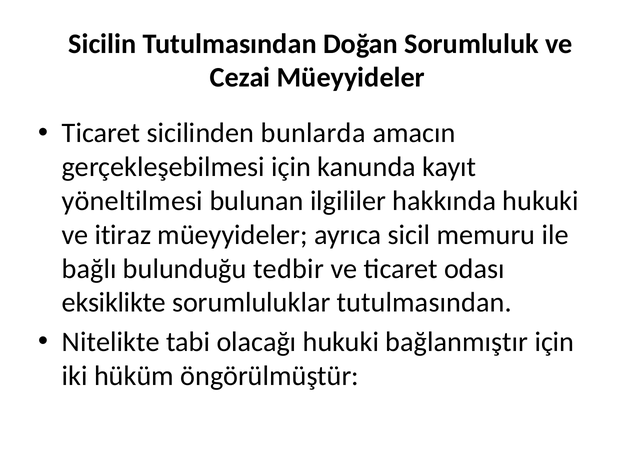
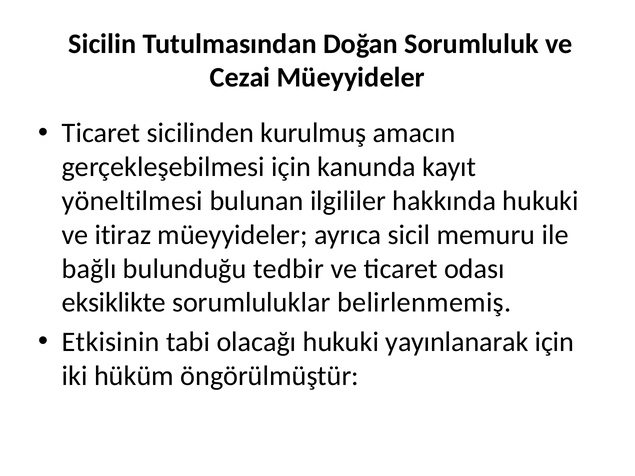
bunlarda: bunlarda -> kurulmuş (313, 133)
sorumluluklar tutulmasından: tutulmasından -> belirlenmemiş (424, 303)
Nitelikte: Nitelikte -> Etkisinin (111, 342)
bağlanmıştır: bağlanmıştır -> yayınlanarak (457, 342)
